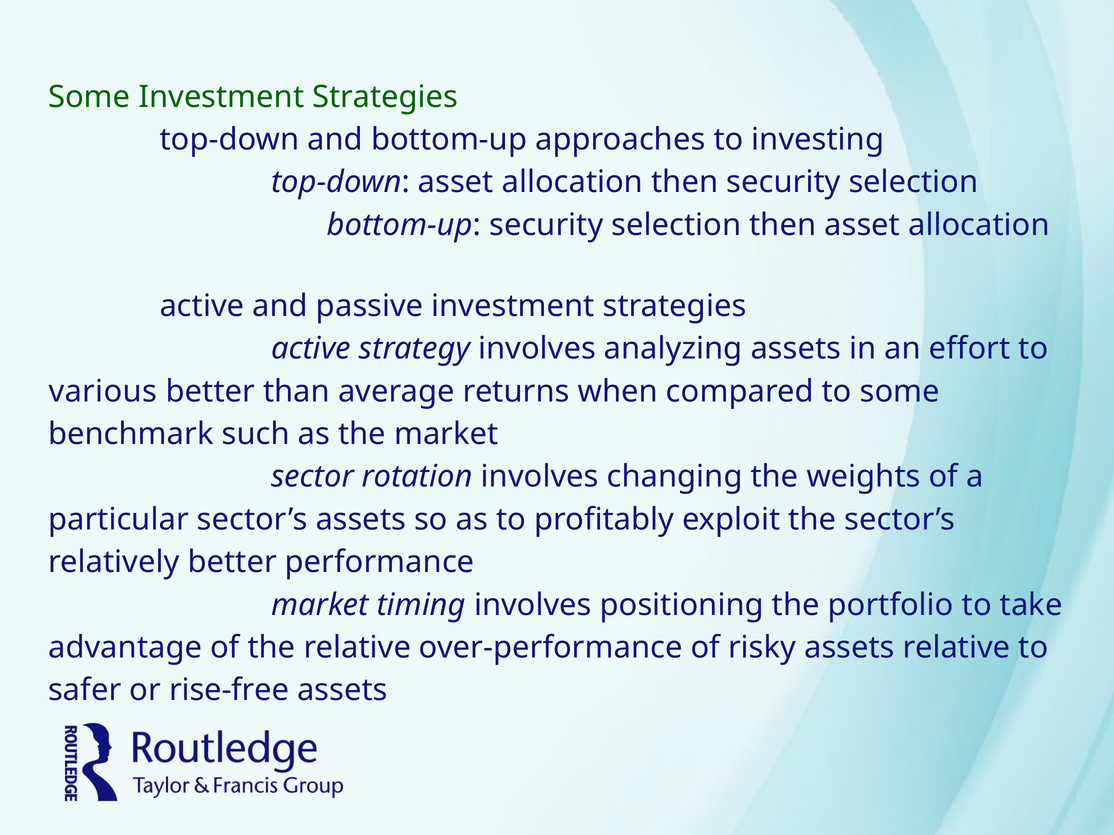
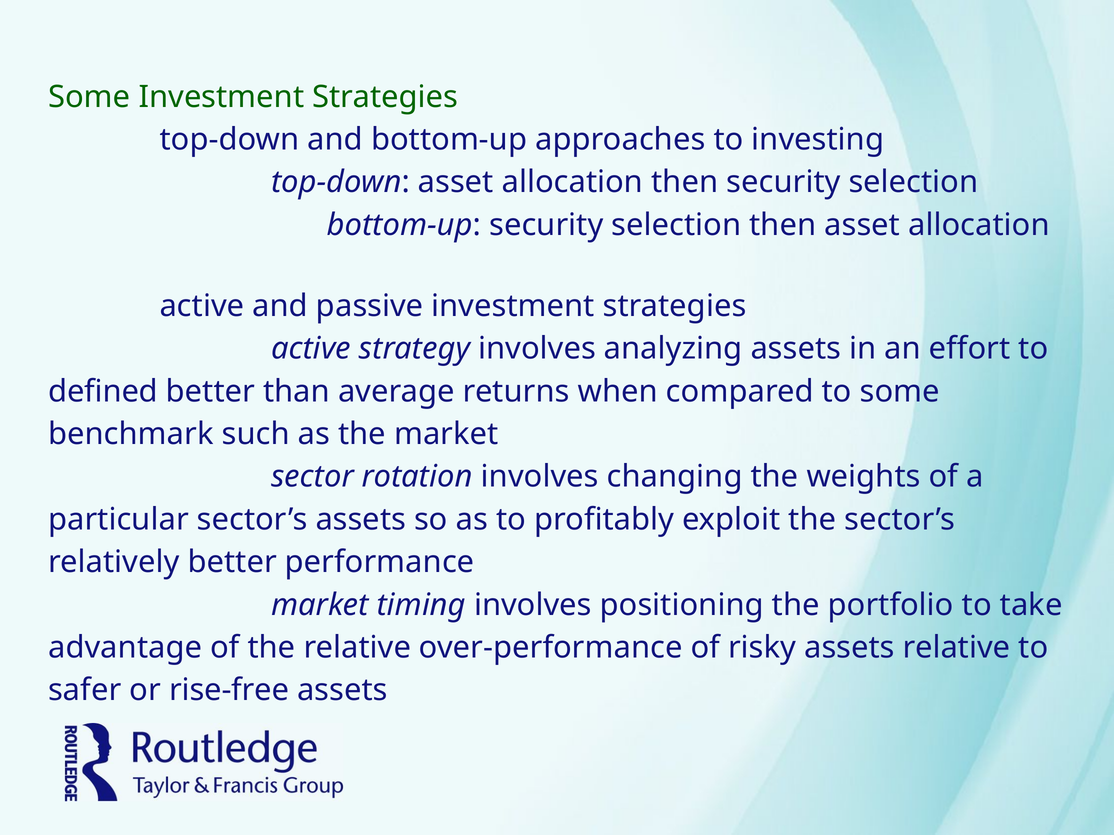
various: various -> defined (103, 392)
